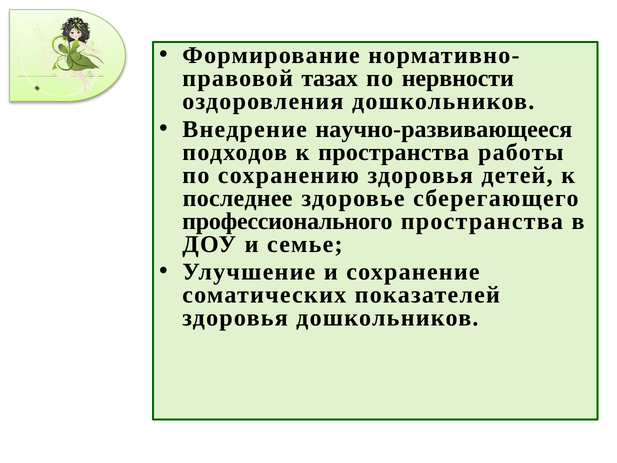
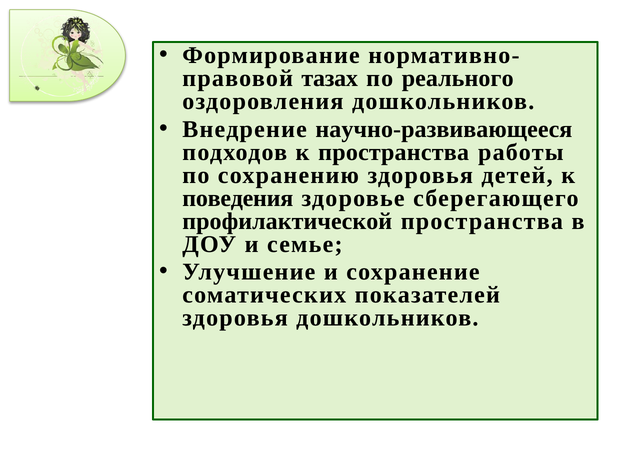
нервности: нервности -> реального (458, 78)
последнее: последнее -> поведения (238, 198)
профессионального: профессионального -> профилактической (287, 221)
